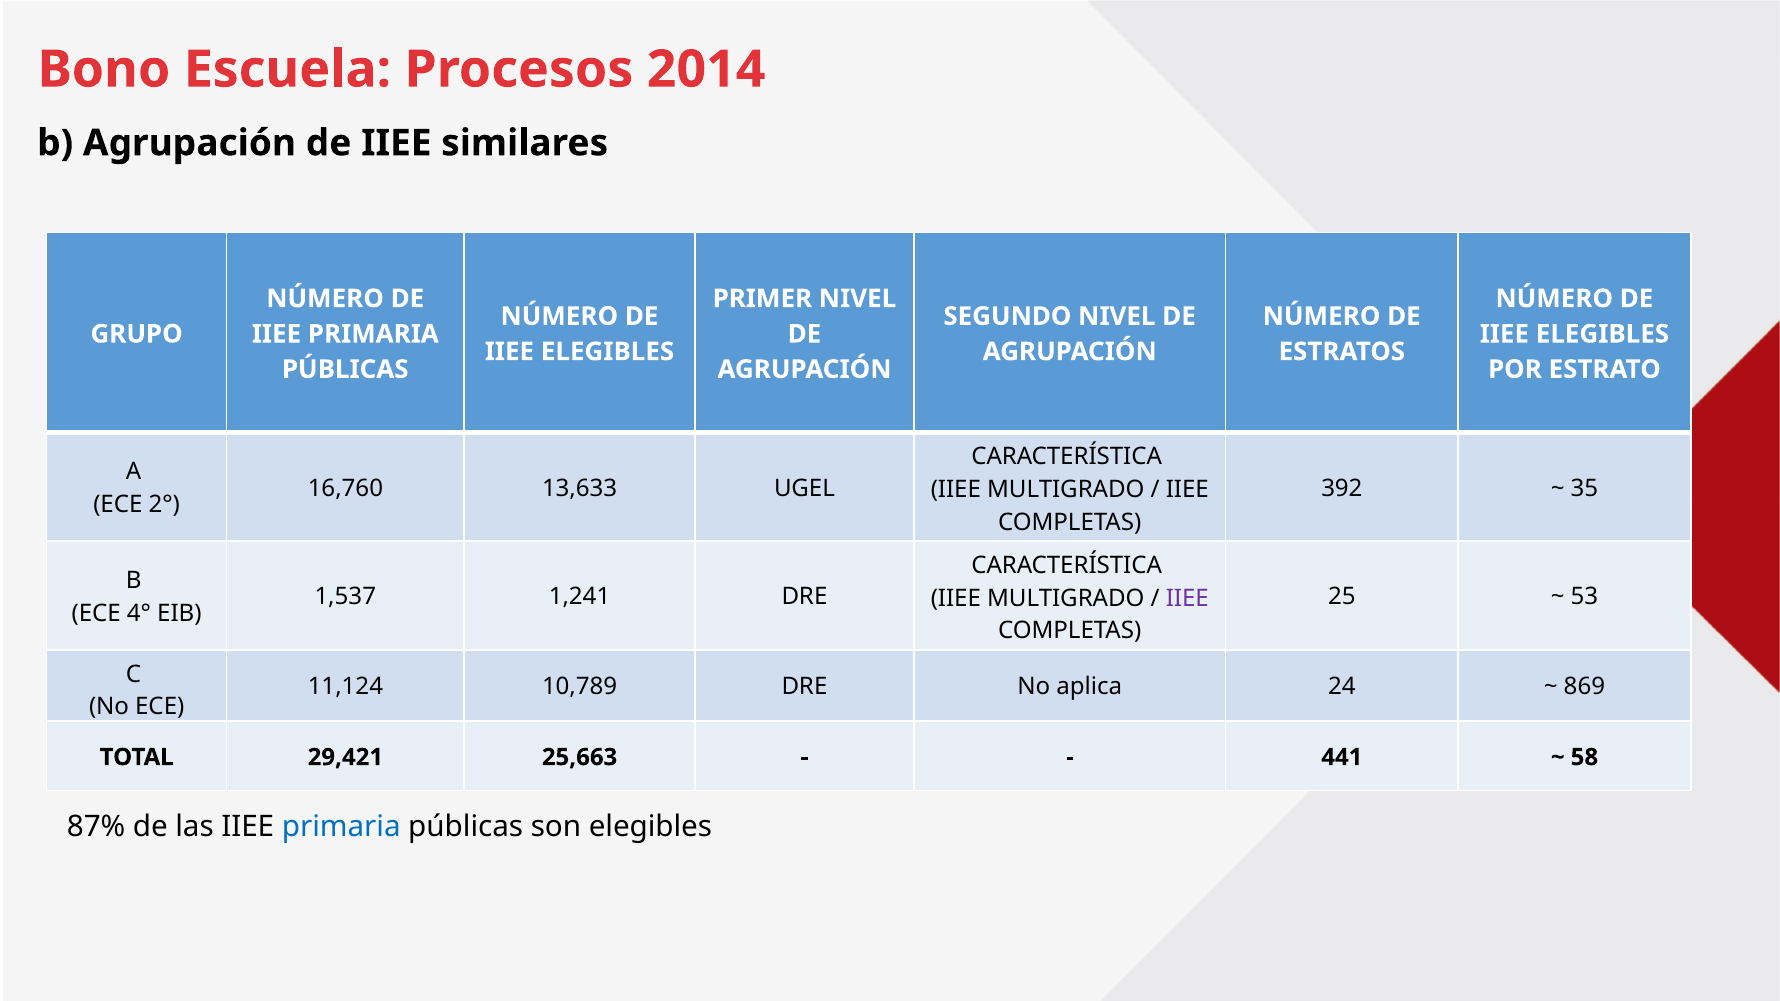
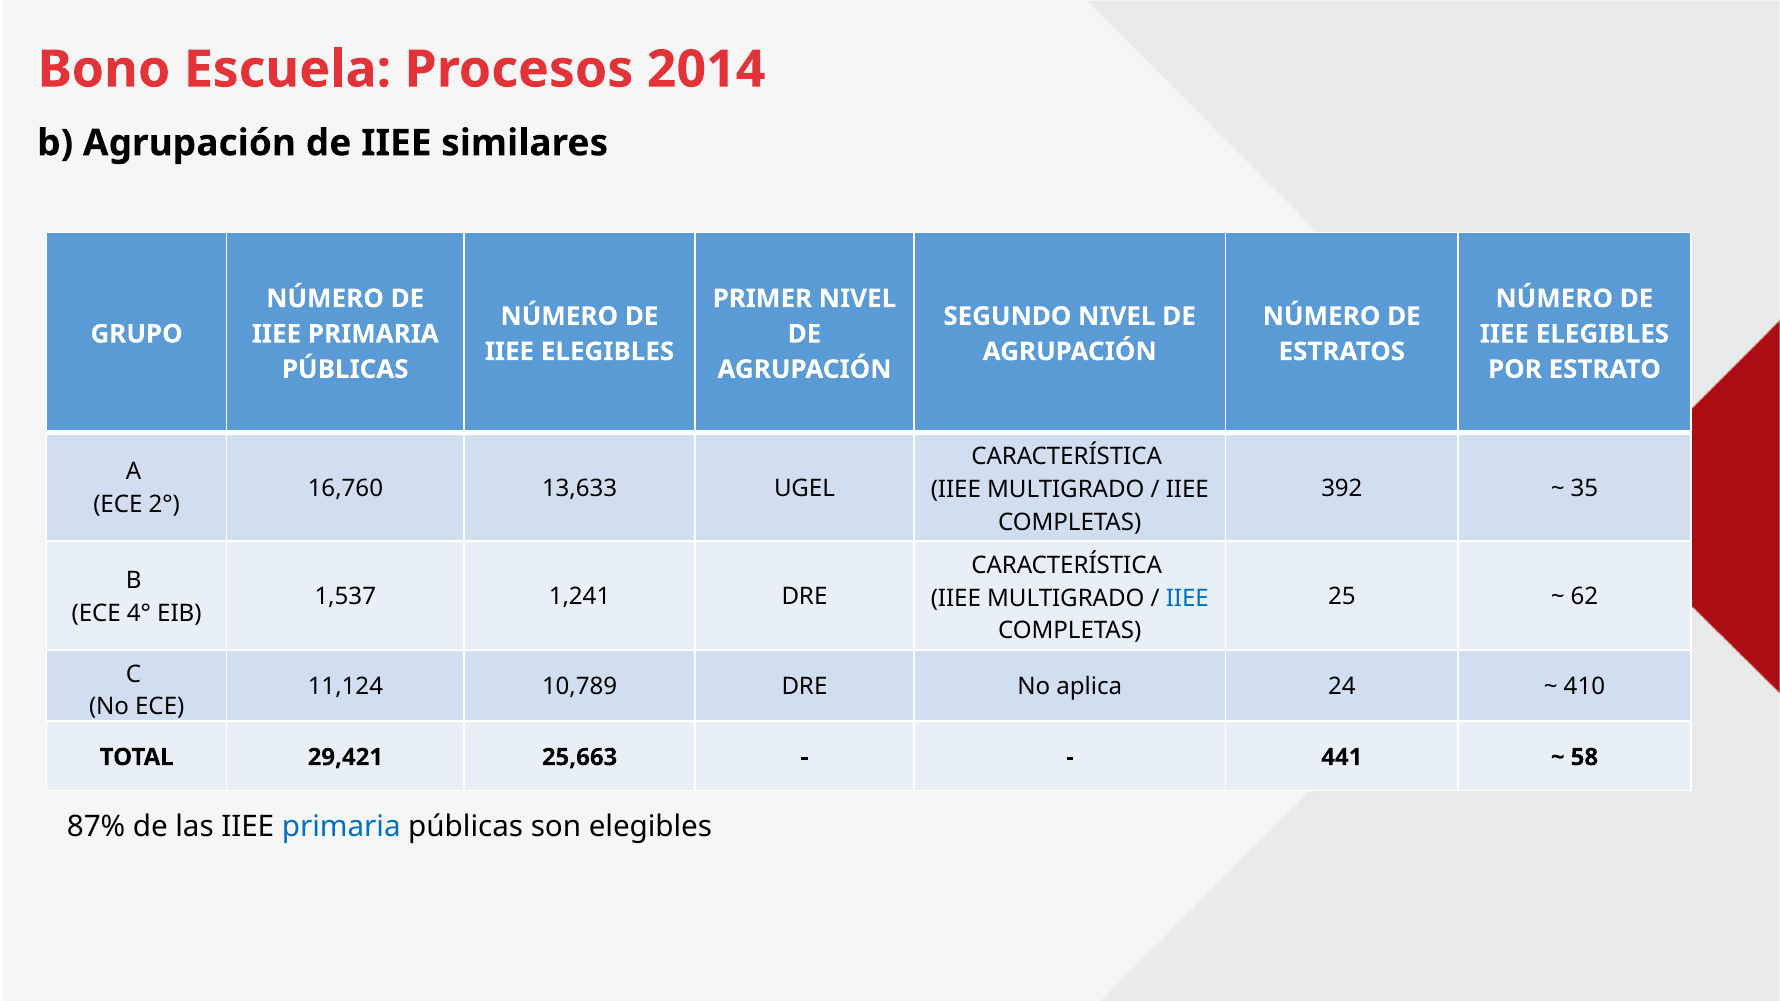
53: 53 -> 62 (1584, 597)
IIEE colour: purple -> blue (1187, 598)
869: 869 -> 410 (1584, 687)
